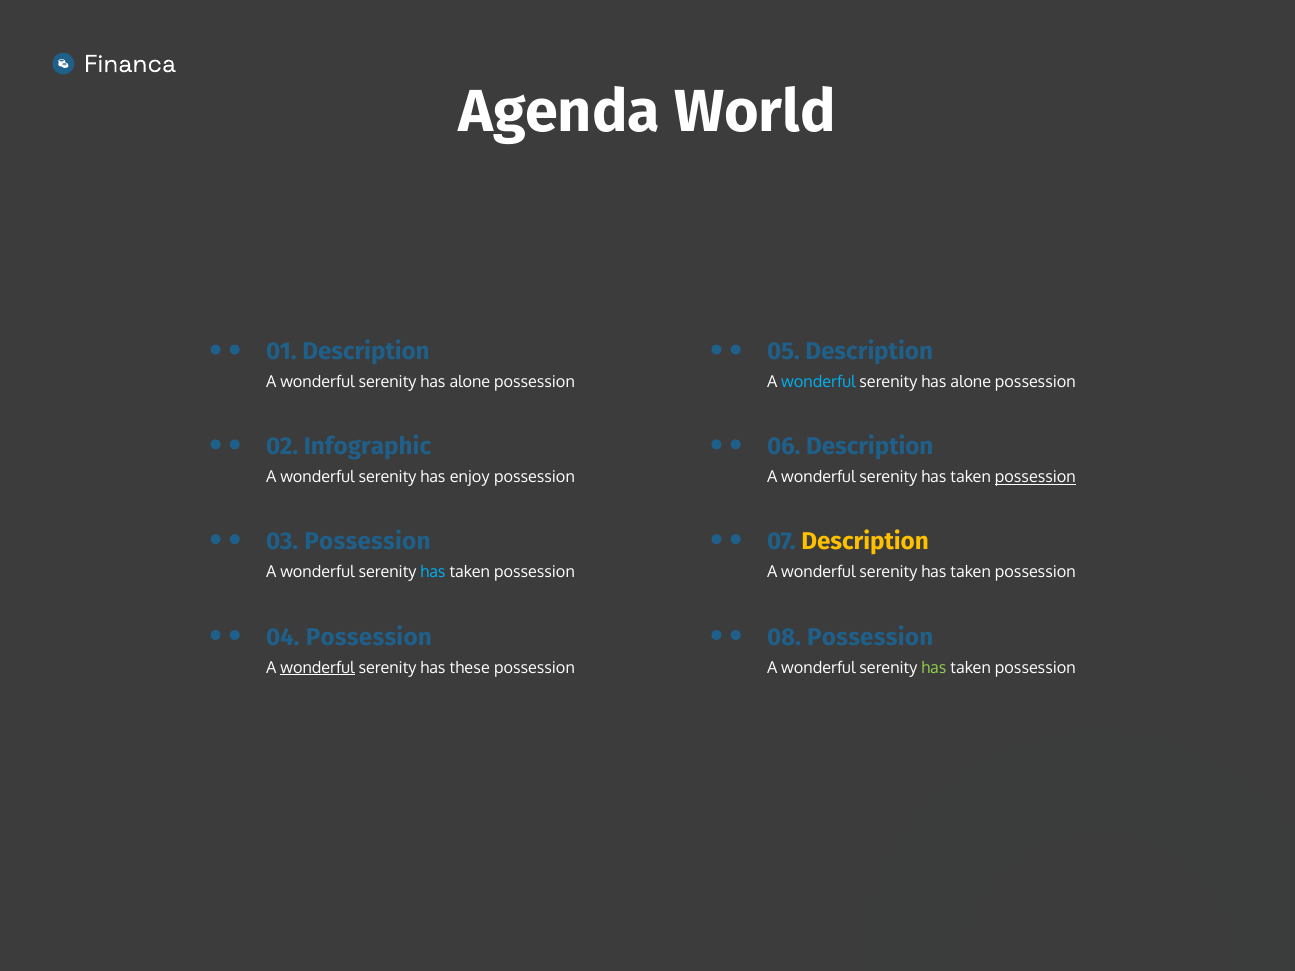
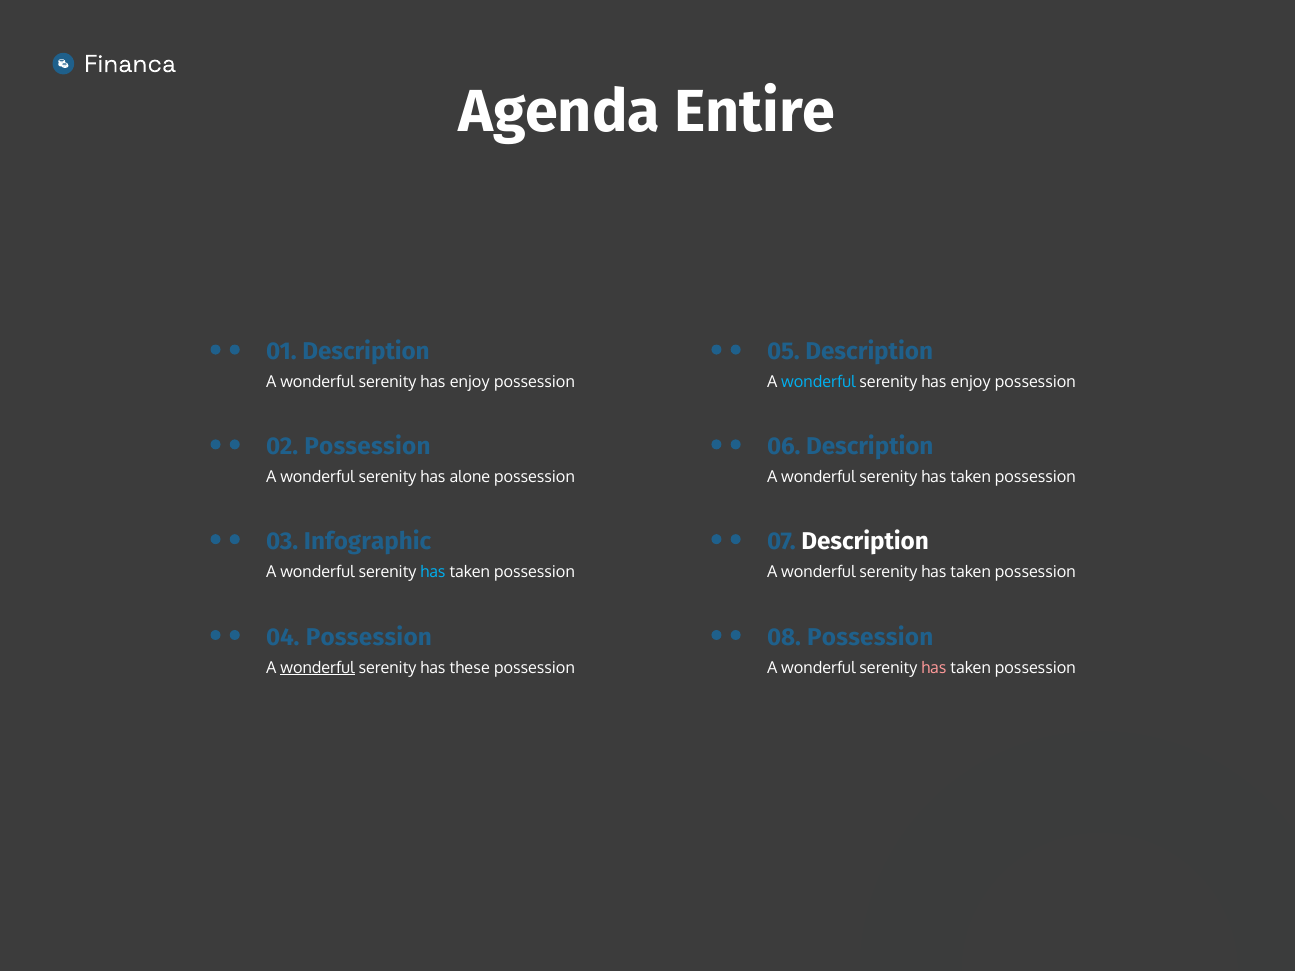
World: World -> Entire (755, 112)
alone: alone -> enjoy (470, 383)
alone: alone -> enjoy (971, 383)
02 Infographic: Infographic -> Possession (367, 447)
enjoy: enjoy -> alone (470, 477)
possession underline: present -> none (1035, 477)
03 Possession: Possession -> Infographic (368, 542)
Description colour: yellow -> white (865, 542)
has colour: light green -> pink (934, 668)
